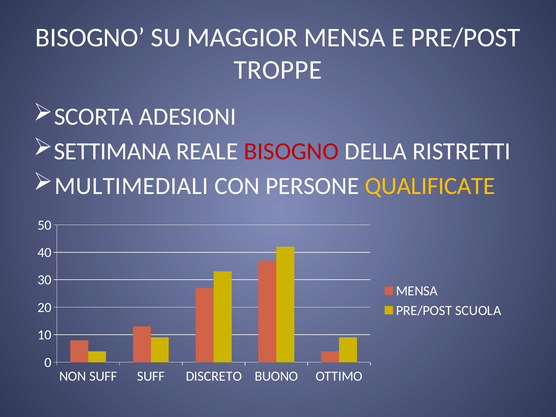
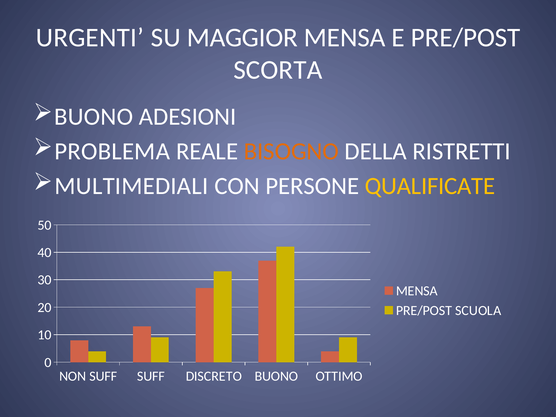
BISOGNO: BISOGNO -> URGENTI (90, 38)
TROPPE: TROPPE -> SCORTA (278, 70)
SCORTA: SCORTA -> BUONO (94, 117)
SETTIMANA: SETTIMANA -> PROBLEMA (112, 151)
BISOGNO colour: red -> orange (291, 151)
